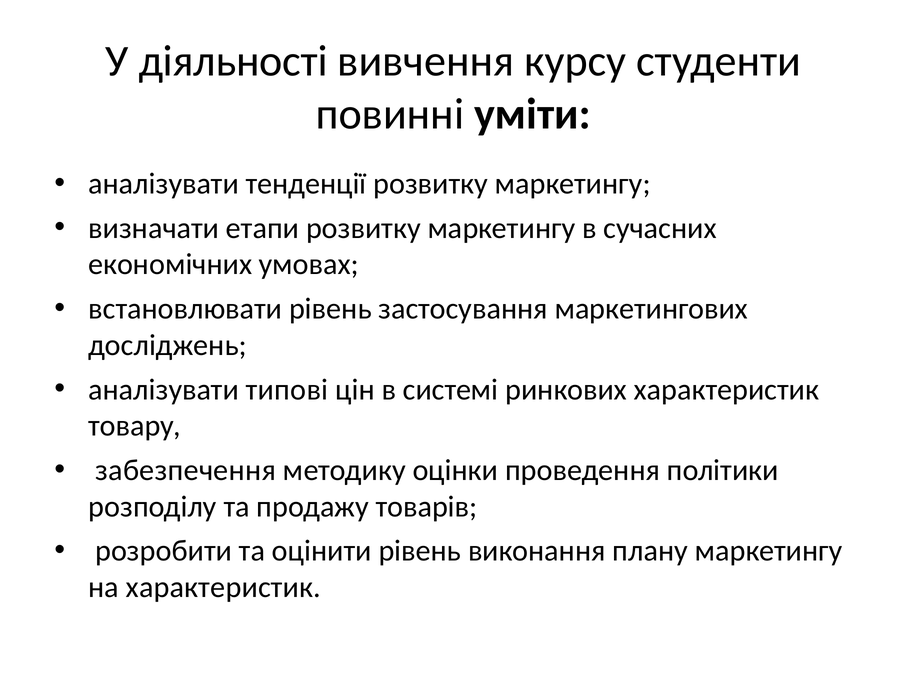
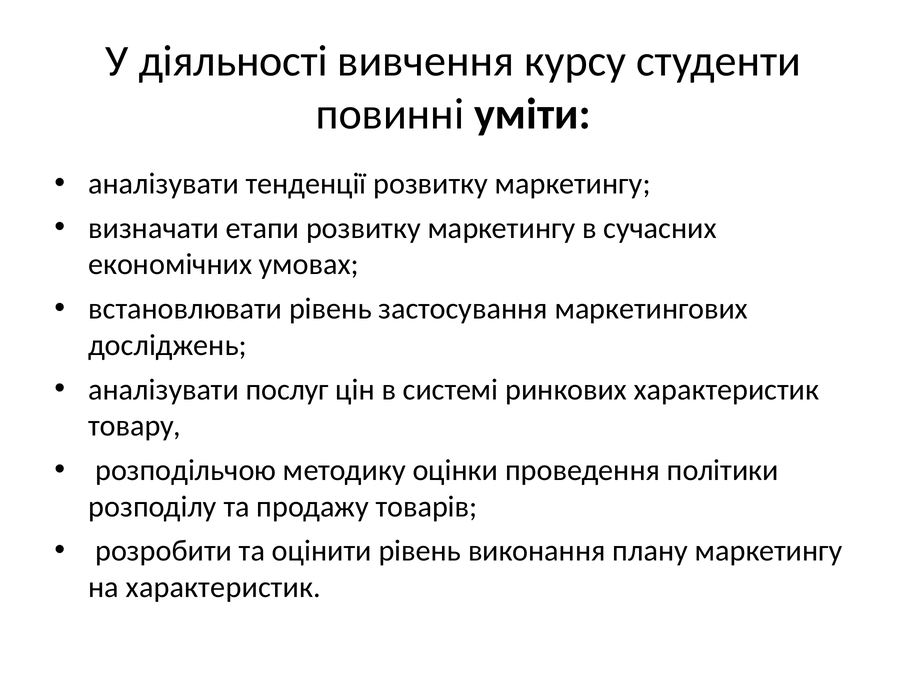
типові: типові -> послуг (287, 389)
забезпечення: забезпечення -> розподільчою (186, 470)
